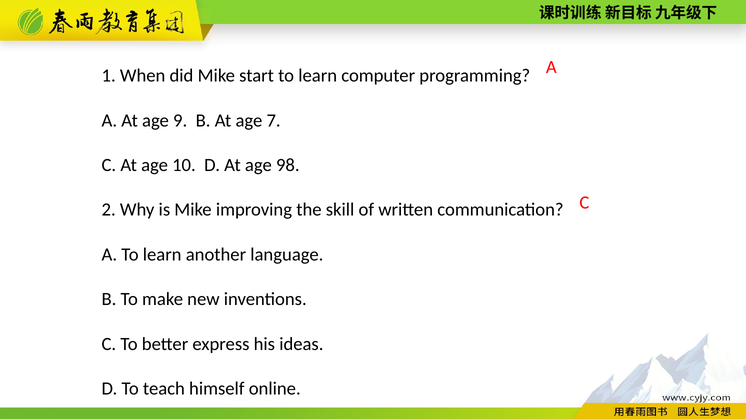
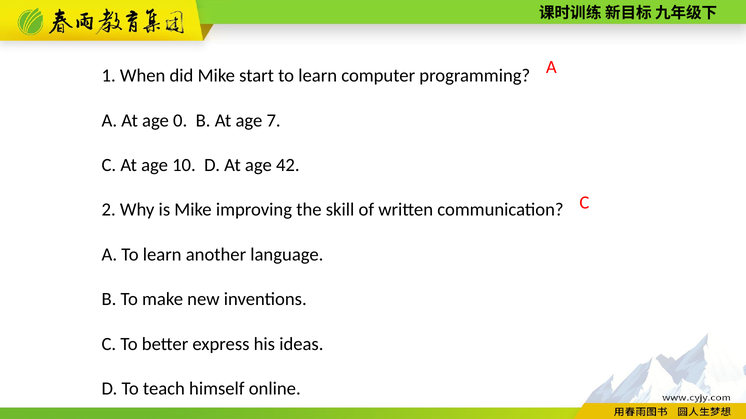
9: 9 -> 0 (180, 121)
98: 98 -> 42 (288, 165)
